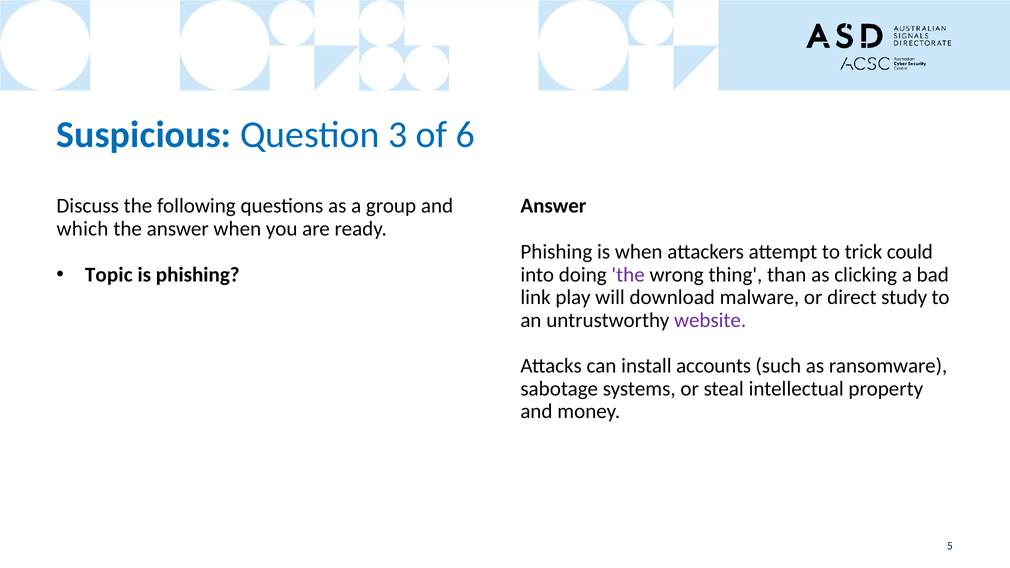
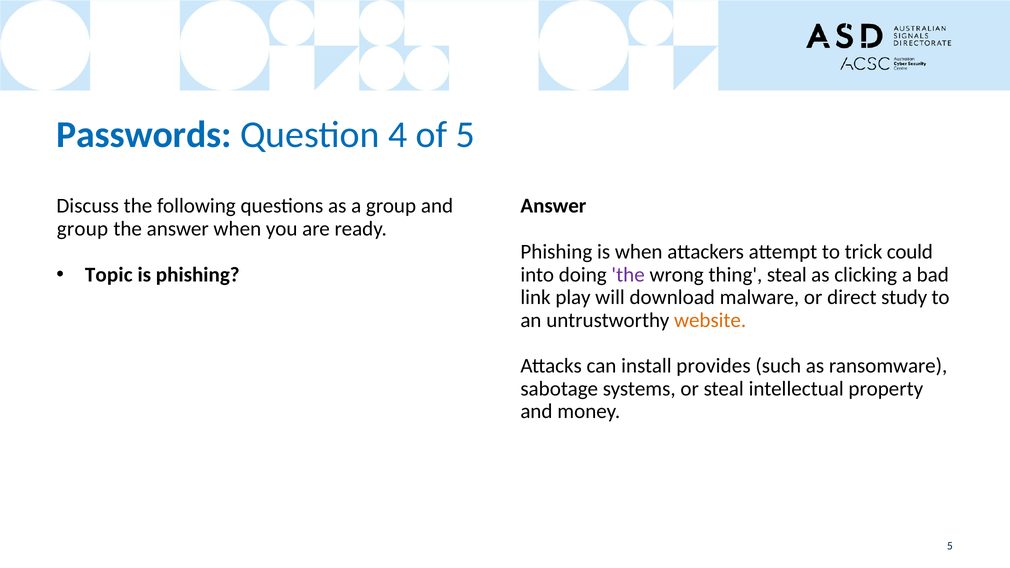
Suspicious: Suspicious -> Passwords (144, 135)
3: 3 -> 4 (398, 135)
of 6: 6 -> 5 (465, 135)
which: which -> group (82, 229)
thing than: than -> steal (787, 275)
website colour: purple -> orange (710, 320)
accounts: accounts -> provides (713, 366)
